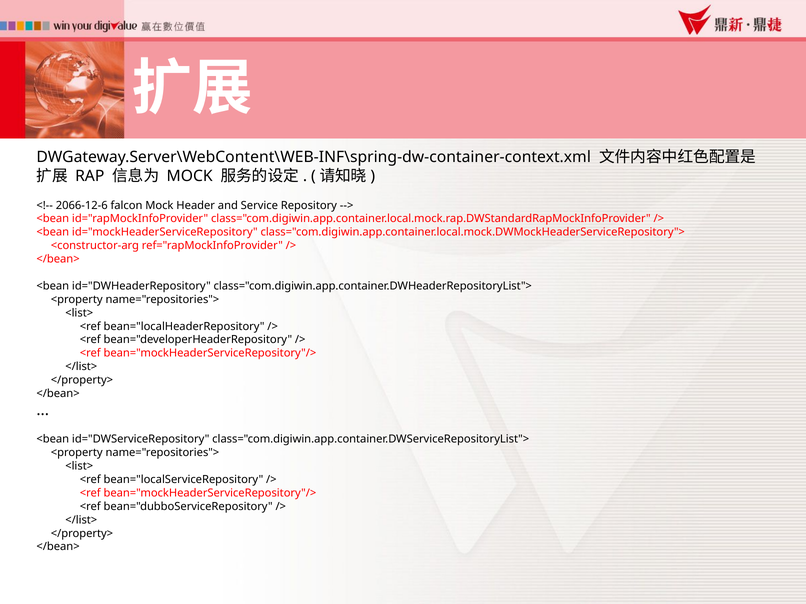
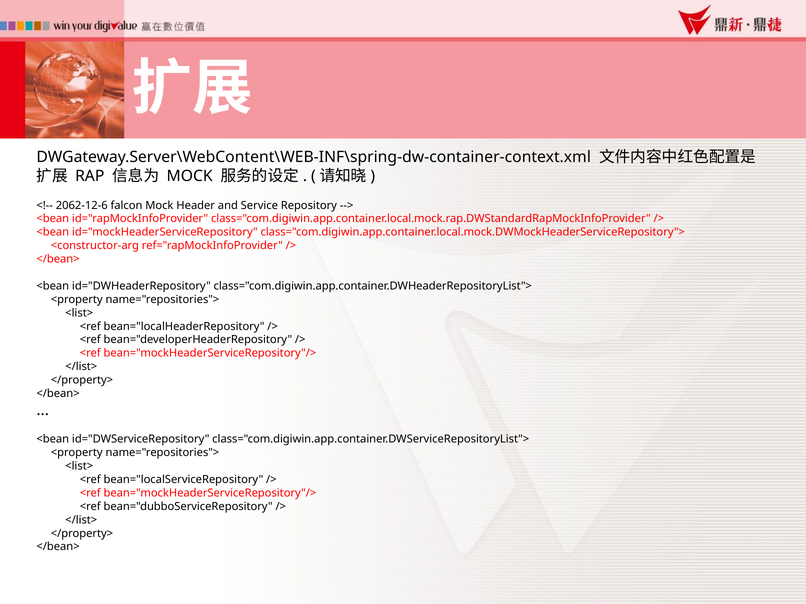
2066-12-6: 2066-12-6 -> 2062-12-6 (82, 206)
